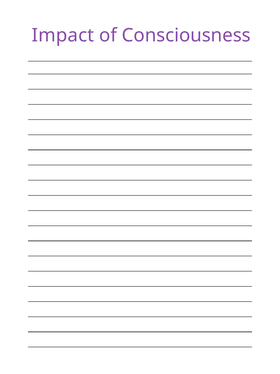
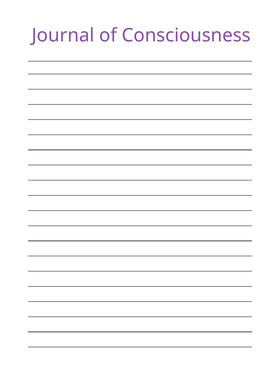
Impact: Impact -> Journal (63, 35)
